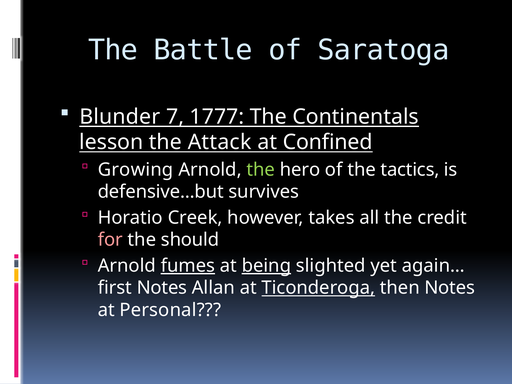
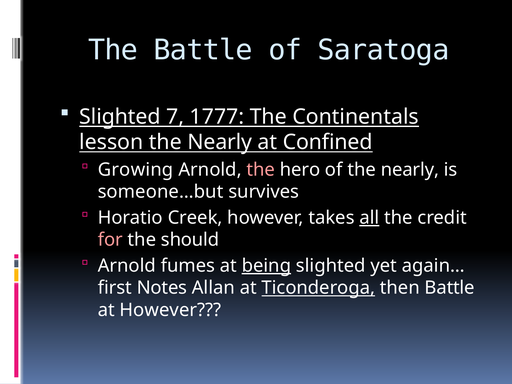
Blunder: Blunder -> Slighted (120, 117)
Attack: Attack -> Nearly (220, 142)
the colour: light green -> pink (261, 170)
of the tactics: tactics -> nearly (410, 170)
defensive…but: defensive…but -> someone…but (161, 192)
all underline: none -> present (369, 218)
fumes underline: present -> none (188, 266)
then Notes: Notes -> Battle (450, 288)
at Personal: Personal -> However (170, 310)
